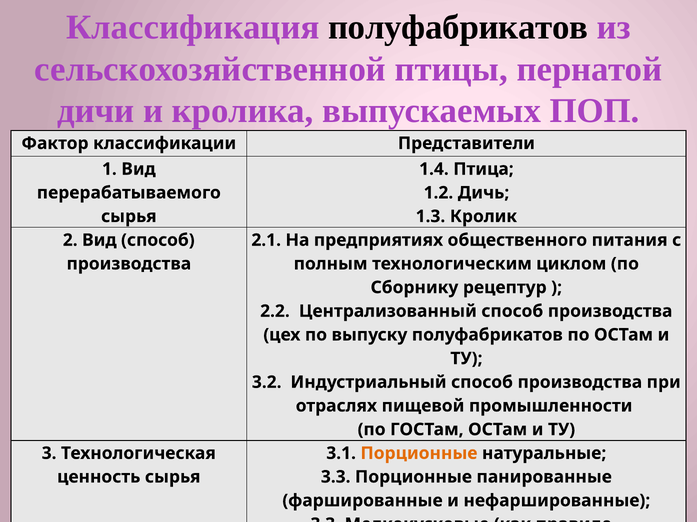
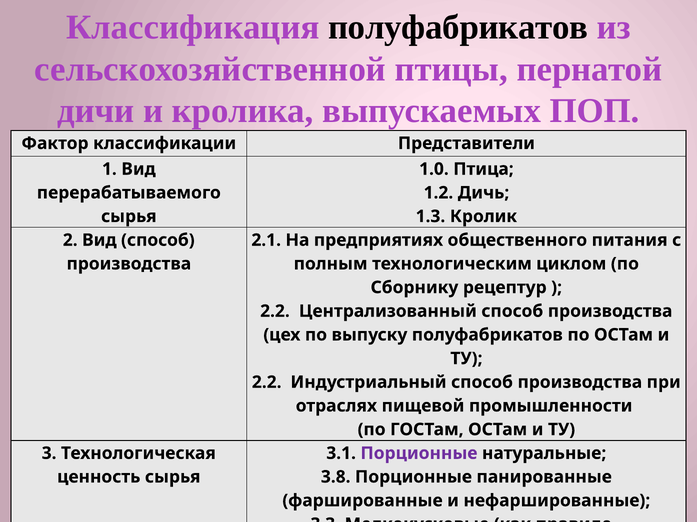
1.4: 1.4 -> 1.0 (434, 169)
3.2: 3.2 -> 2.2 (267, 383)
Порционные colour: orange -> purple (419, 454)
3.3: 3.3 -> 3.8 (336, 478)
